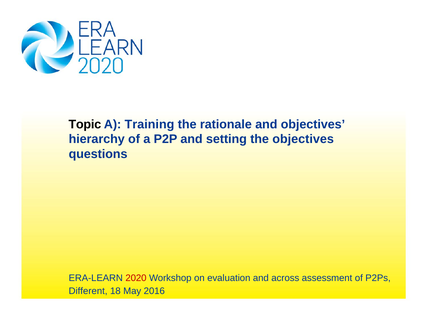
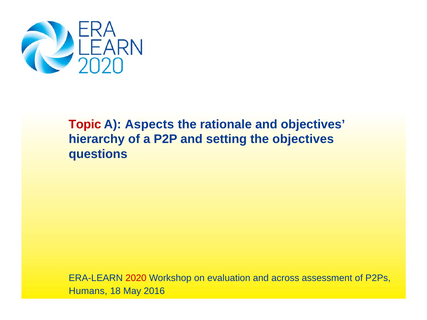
Topic colour: black -> red (85, 124)
Training: Training -> Aspects (149, 124)
Different: Different -> Humans (88, 291)
